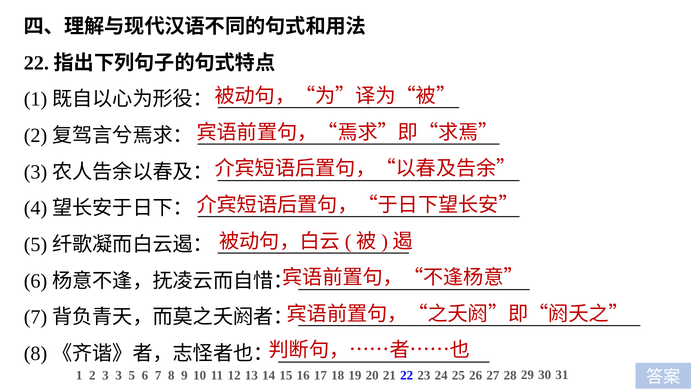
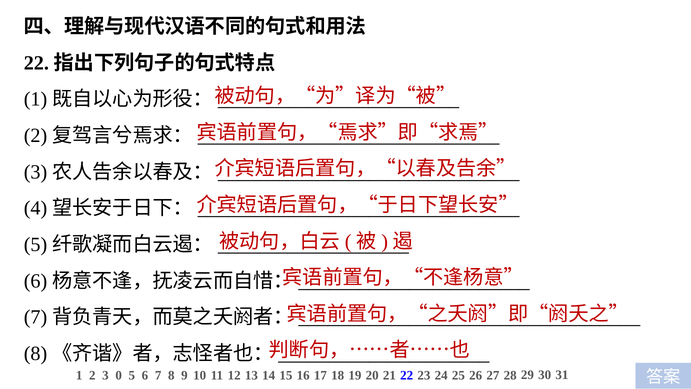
3 3: 3 -> 0 (119, 376)
